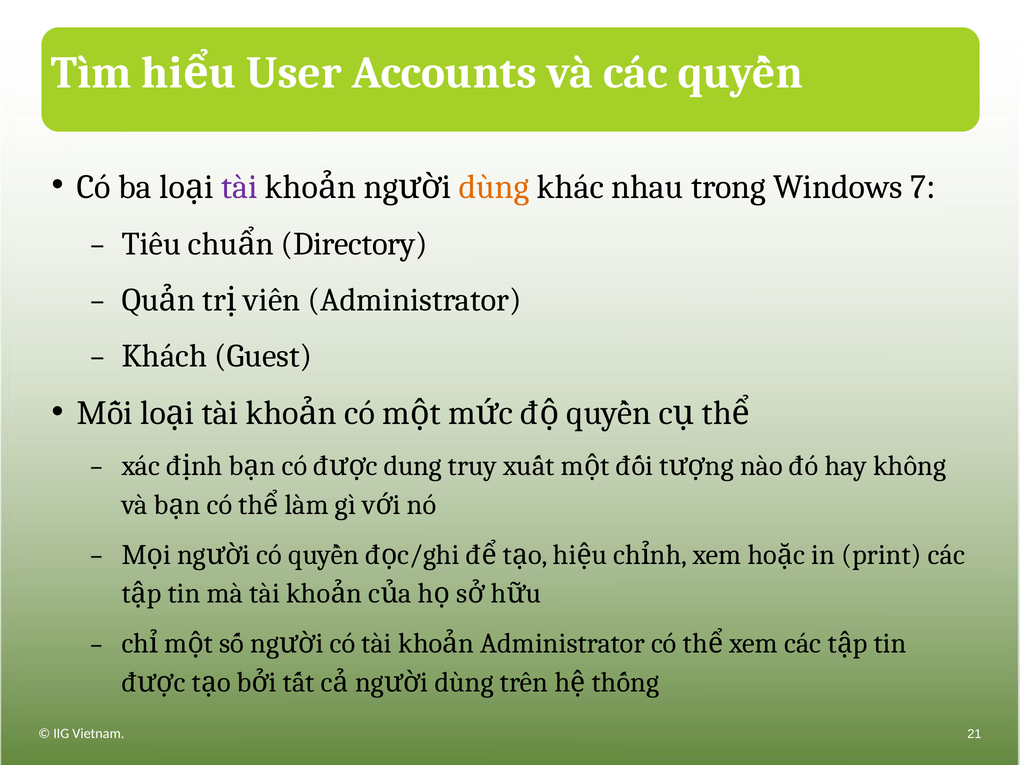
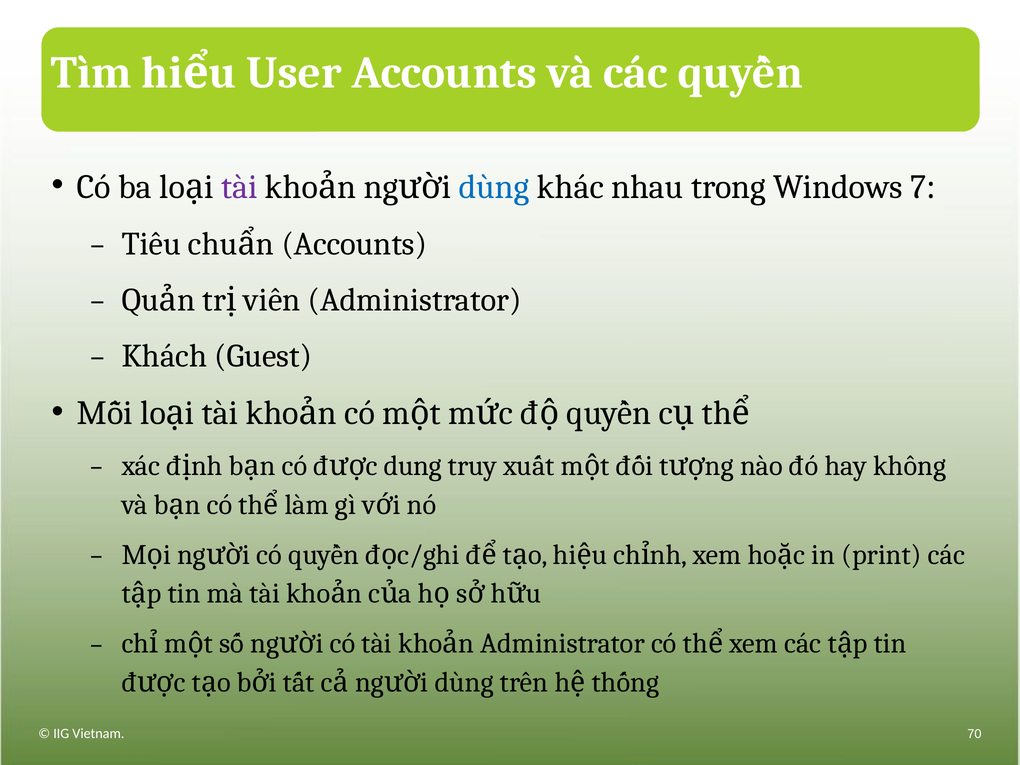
dùng colour: orange -> blue (494, 187)
Directory: Directory -> Accounts (354, 244)
21: 21 -> 70 (974, 734)
